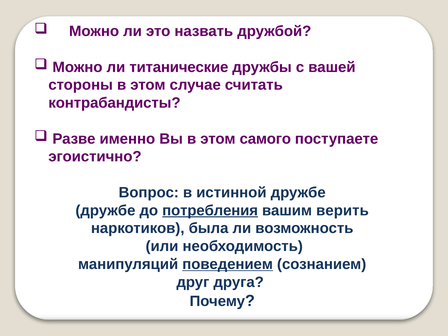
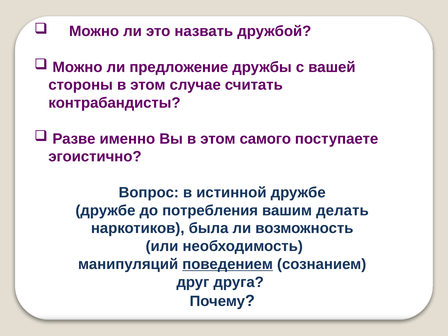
титанические: титанические -> предложение (179, 67)
потребления underline: present -> none (210, 210)
верить: верить -> делать (342, 210)
